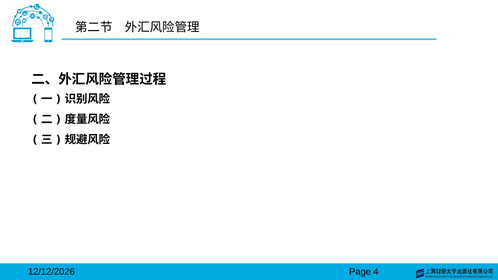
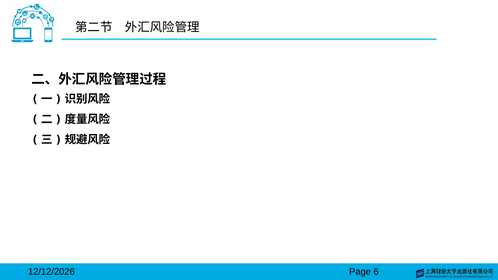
4: 4 -> 6 (376, 272)
